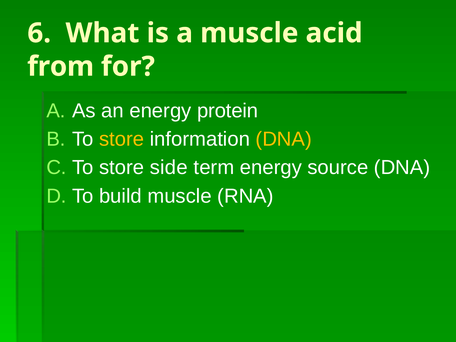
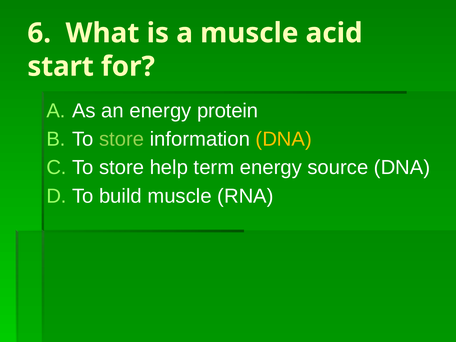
from: from -> start (61, 67)
store colour: yellow -> light green (122, 139)
side: side -> help (169, 168)
